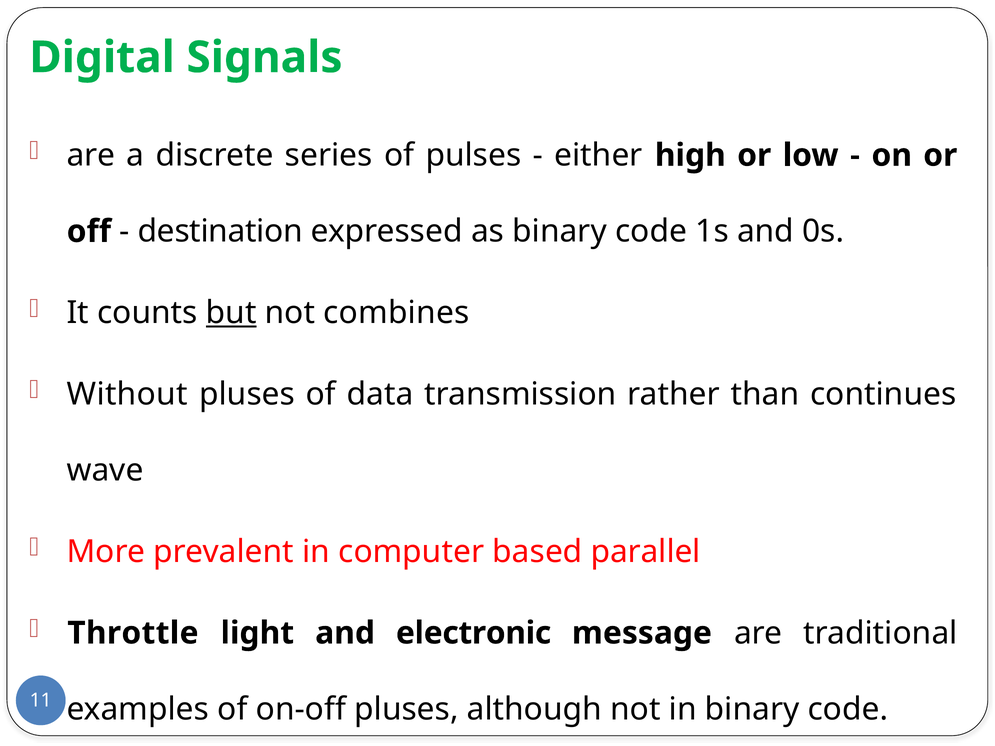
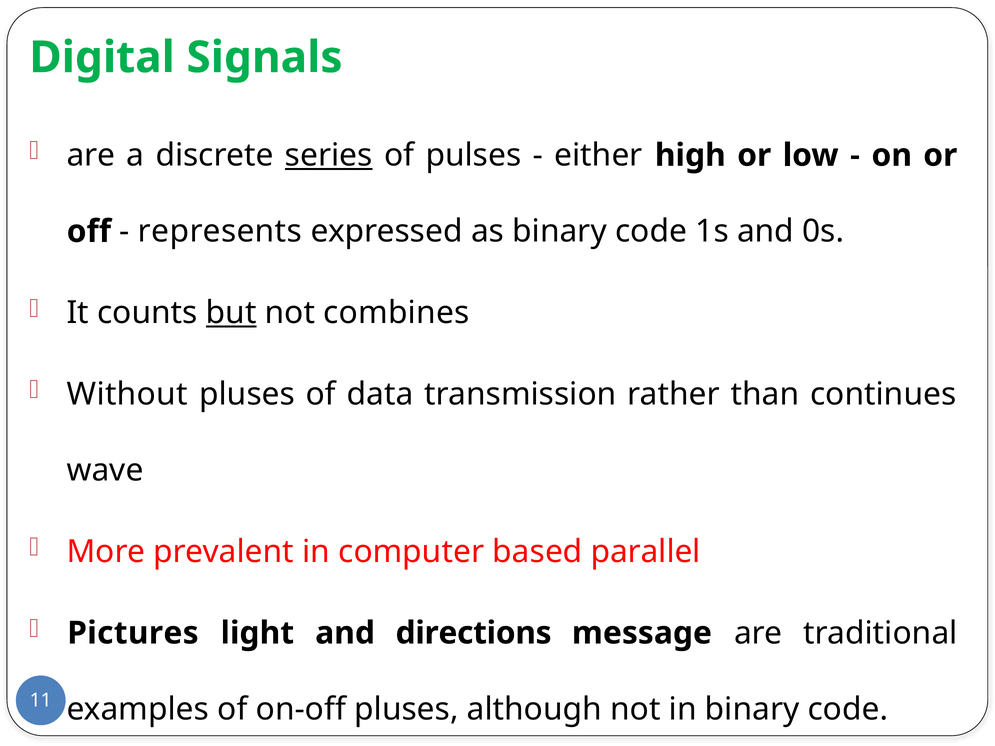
series underline: none -> present (329, 155)
destination: destination -> represents (220, 232)
Throttle: Throttle -> Pictures (133, 633)
electronic: electronic -> directions (474, 633)
